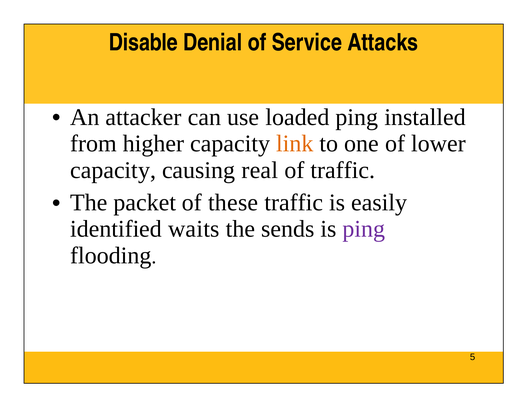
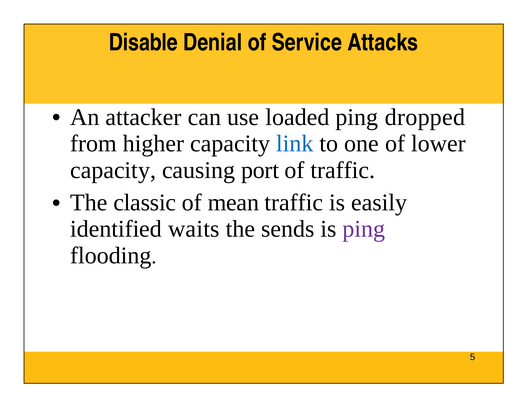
installed: installed -> dropped (425, 117)
link colour: orange -> blue (295, 144)
real: real -> port (260, 170)
packet: packet -> classic (145, 203)
these: these -> mean (233, 203)
